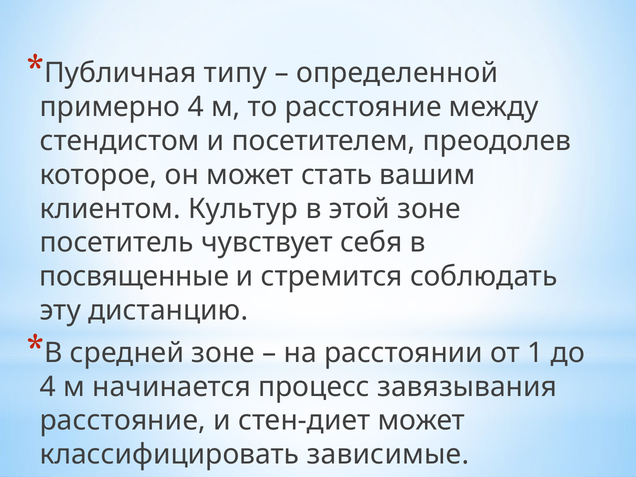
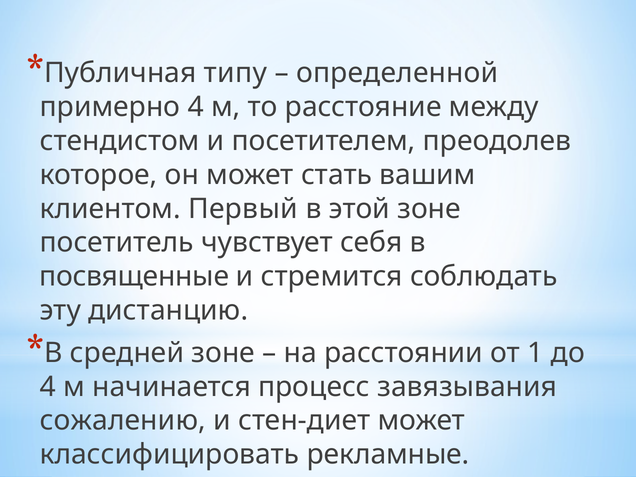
Культур: Культур -> Первый (243, 209)
расстояние: расстояние -> сожалению (123, 421)
зависимые: зависимые -> рекламные (388, 455)
